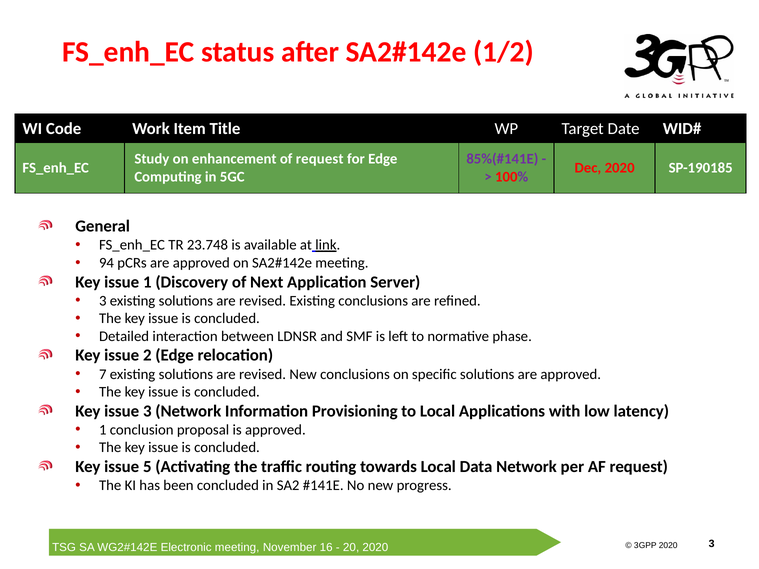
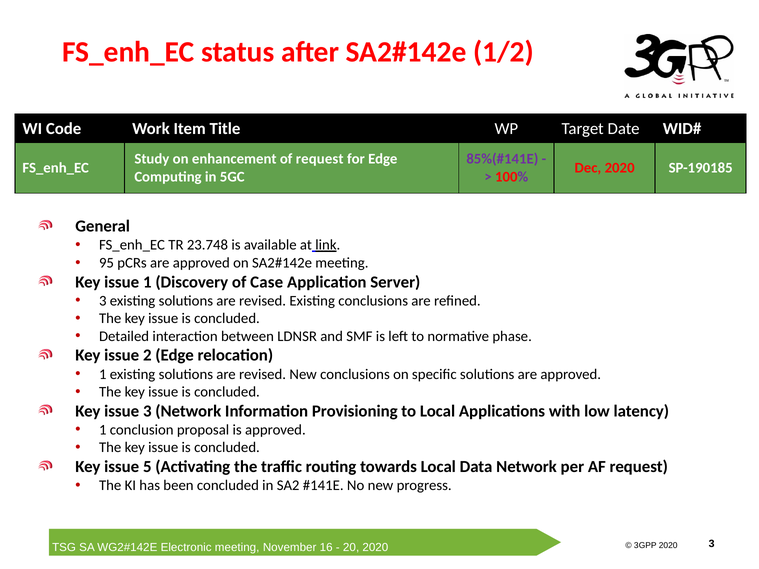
94: 94 -> 95 (106, 263)
Next: Next -> Case (267, 282)
7: 7 -> 1 (103, 374)
